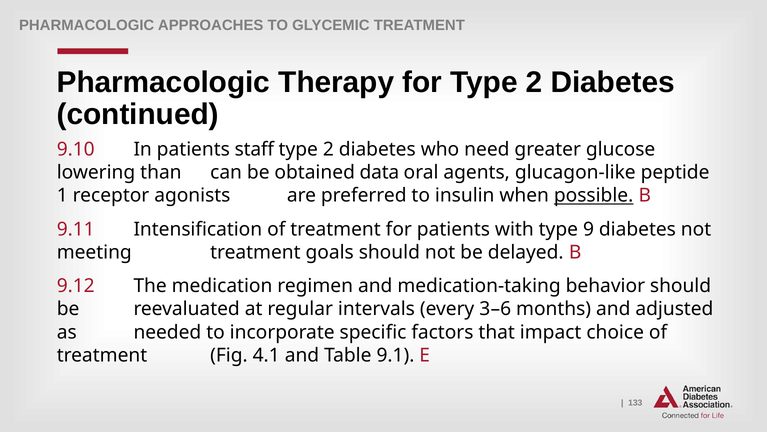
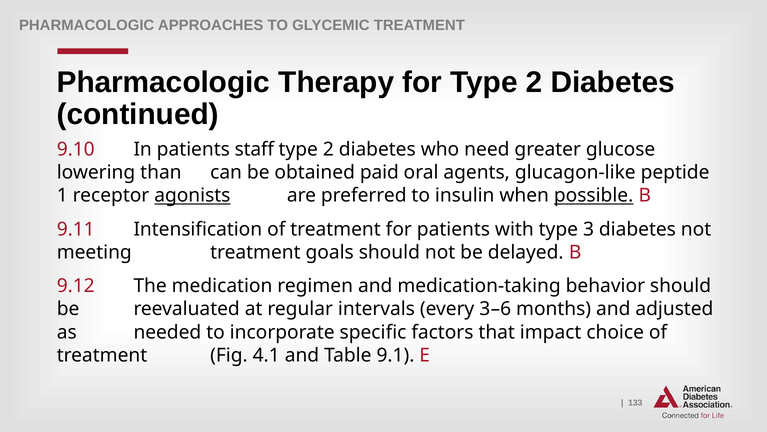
data: data -> paid (379, 172)
agonists underline: none -> present (192, 195)
9: 9 -> 3 (588, 229)
